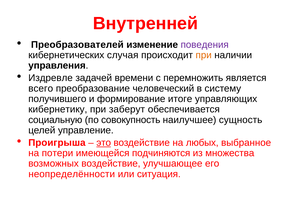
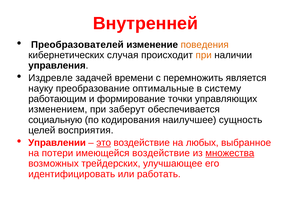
поведения colour: purple -> orange (205, 45)
всего: всего -> науку (41, 89)
человеческий: человеческий -> оптимальные (163, 89)
получившего: получившего -> работающим (57, 99)
итоге: итоге -> точки (180, 99)
кибернетику: кибернетику -> изменением (58, 109)
совокупность: совокупность -> кодирования (131, 120)
управление: управление -> восприятия (86, 130)
Проигрыша: Проигрыша -> Управлении (57, 143)
имеющейся подчиняются: подчиняются -> воздействие (161, 153)
множества underline: none -> present (230, 153)
возможных воздействие: воздействие -> трейдерских (111, 164)
неопределённости: неопределённости -> идентифицировать (72, 174)
ситуация: ситуация -> работать (159, 174)
